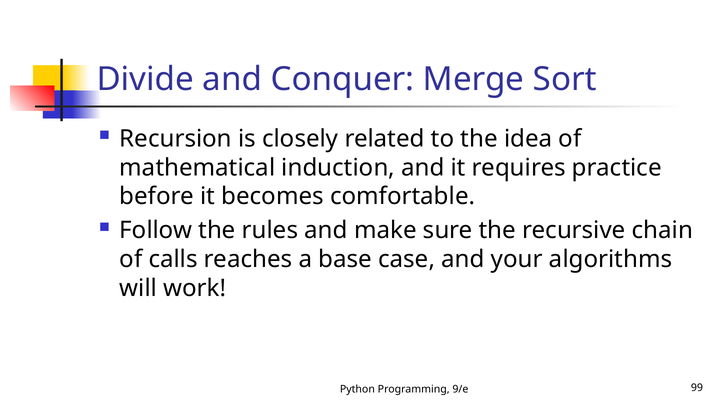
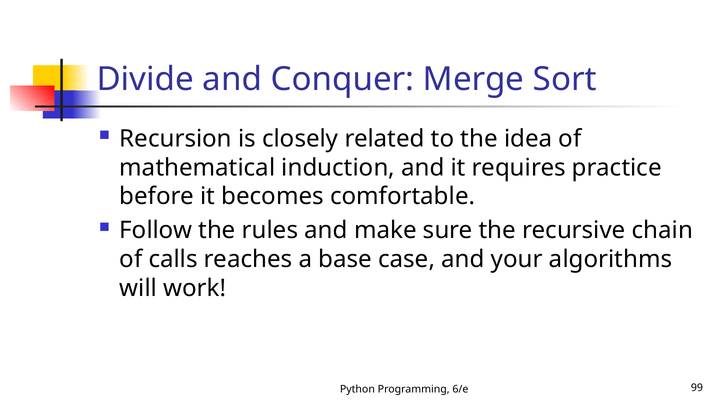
9/e: 9/e -> 6/e (460, 390)
